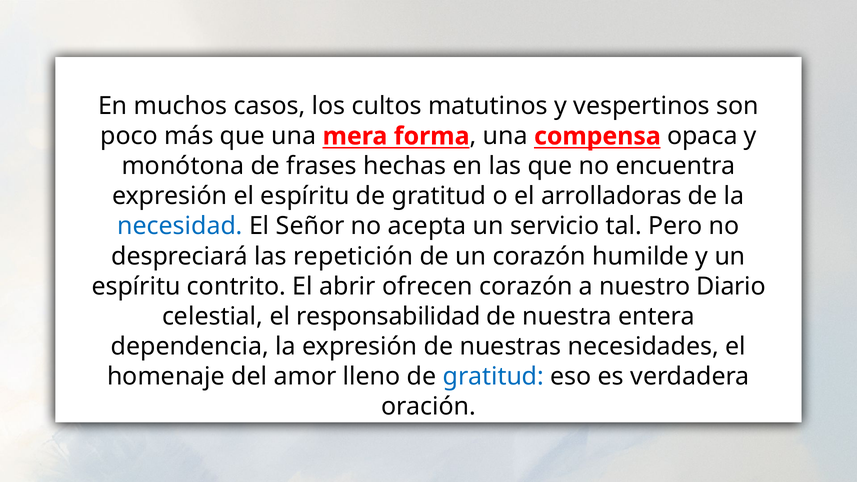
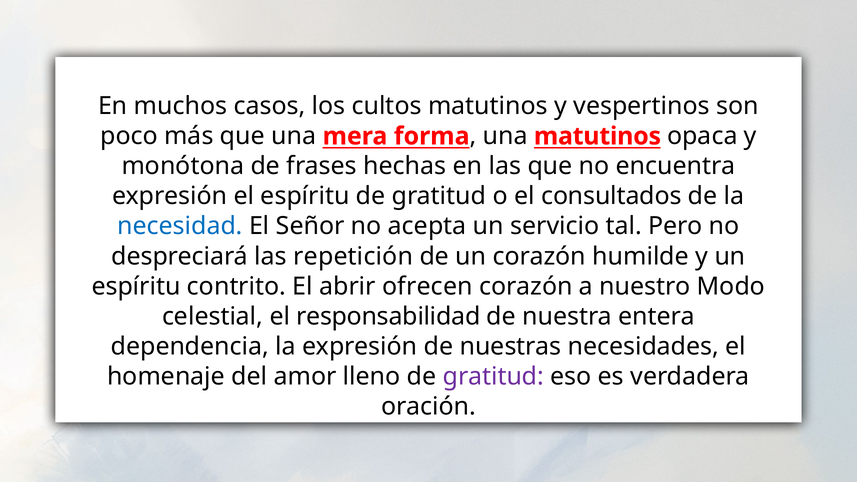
una compensa: compensa -> matutinos (597, 136)
arrolladoras: arrolladoras -> consultados (611, 196)
Diario: Diario -> Modo (731, 286)
gratitud colour: blue -> purple (493, 376)
